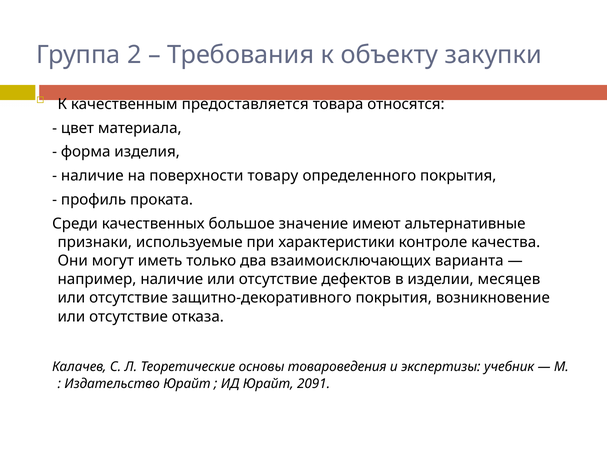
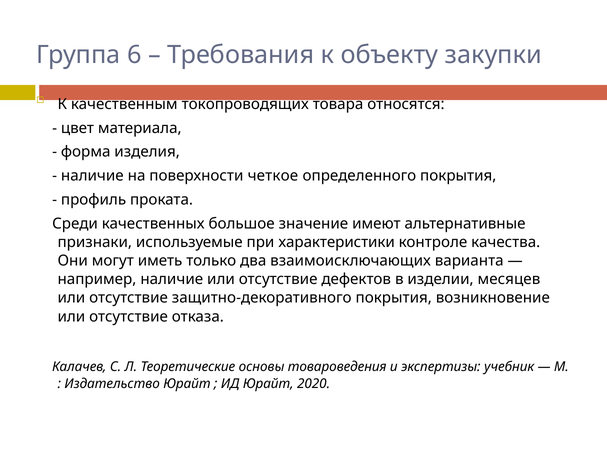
2: 2 -> 6 (134, 55)
предоставляется: предоставляется -> токопроводящих (245, 104)
товару: товару -> четкое (273, 176)
2091: 2091 -> 2020 (314, 384)
